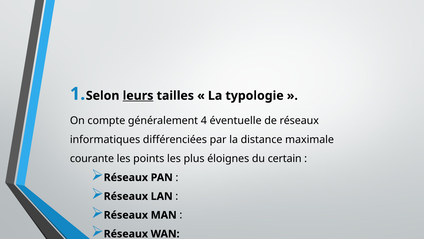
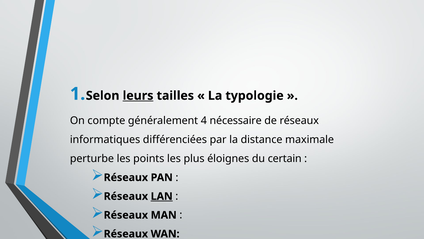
éventuelle: éventuelle -> nécessaire (236, 120)
courante: courante -> perturbe (92, 158)
LAN underline: none -> present (162, 196)
